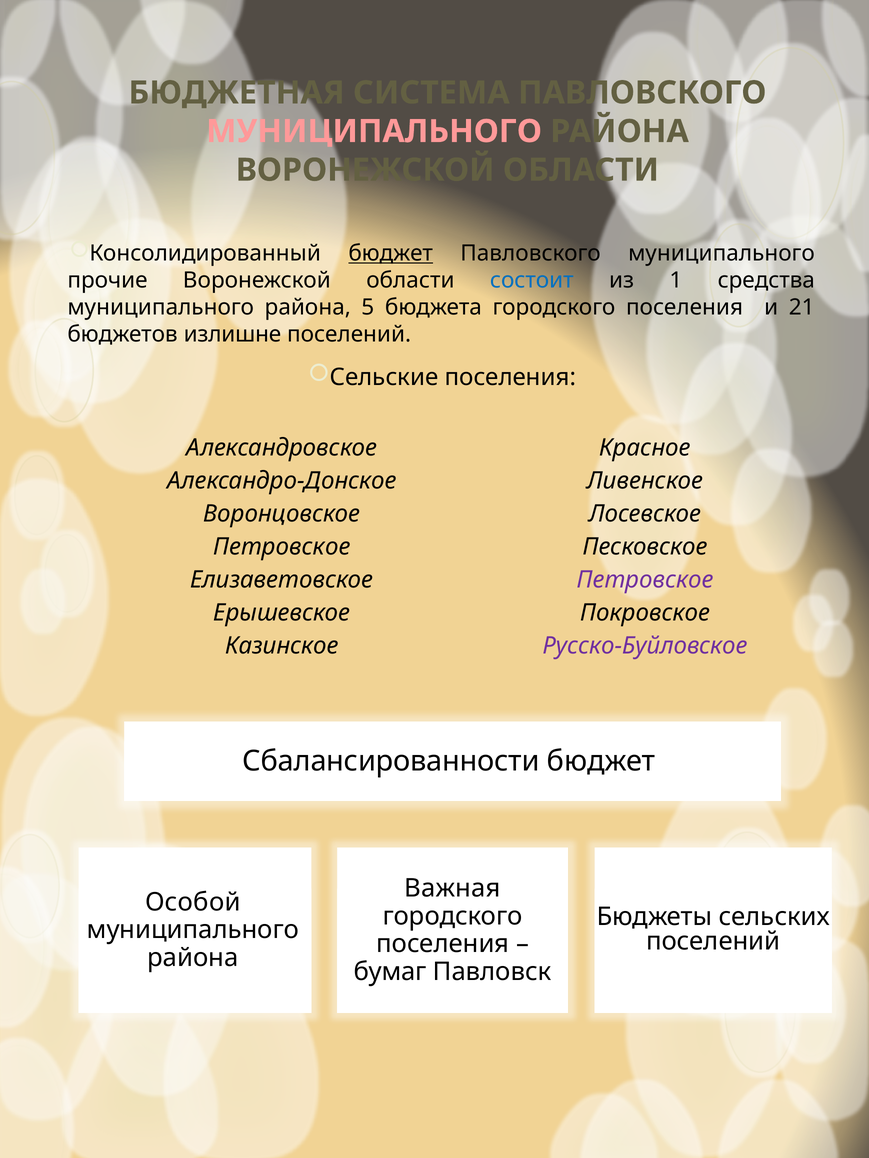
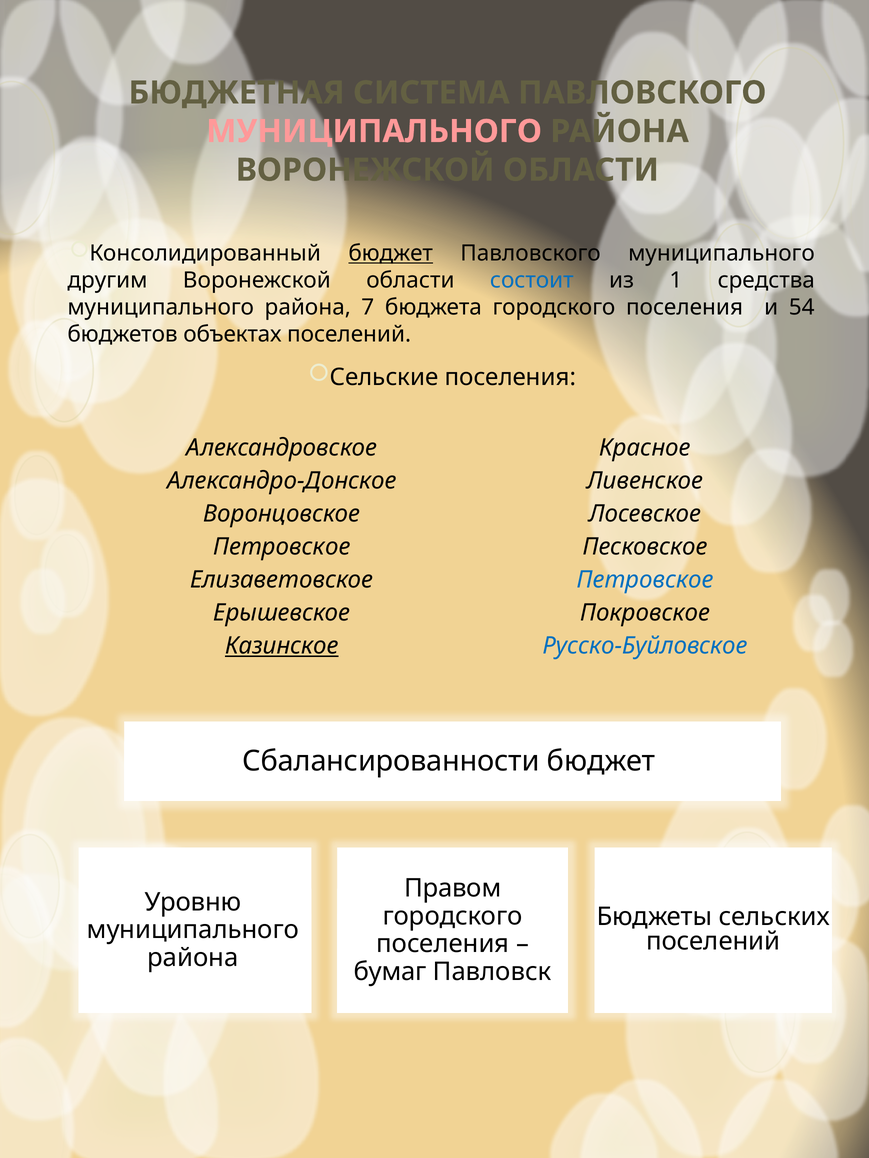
прочие: прочие -> другим (107, 281)
5: 5 -> 7 (368, 308)
21: 21 -> 54 (802, 308)
излишне: излишне -> объектах (232, 335)
Петровское colour: purple -> blue (645, 580)
Казинское underline: none -> present (282, 646)
Русско-Буйловское colour: purple -> blue (645, 646)
Важная: Важная -> Правом (453, 889)
Особой: Особой -> Уровню (193, 903)
